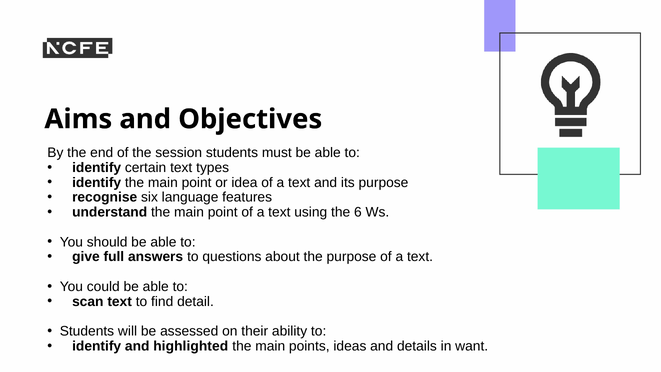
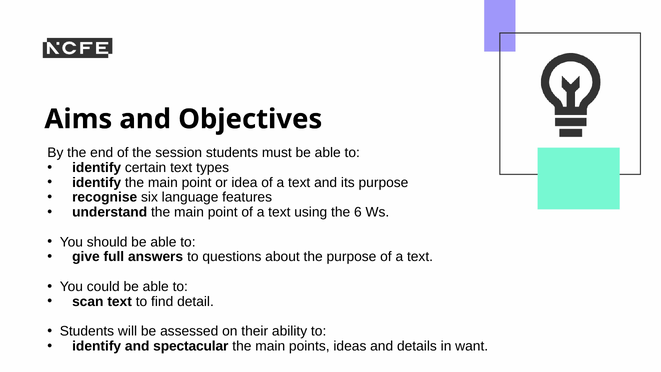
highlighted: highlighted -> spectacular (191, 346)
